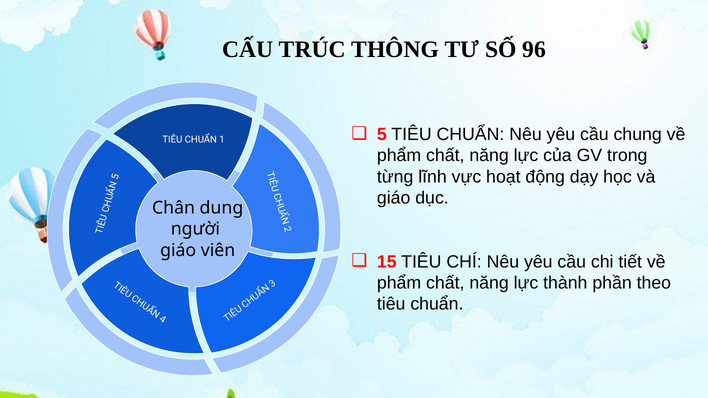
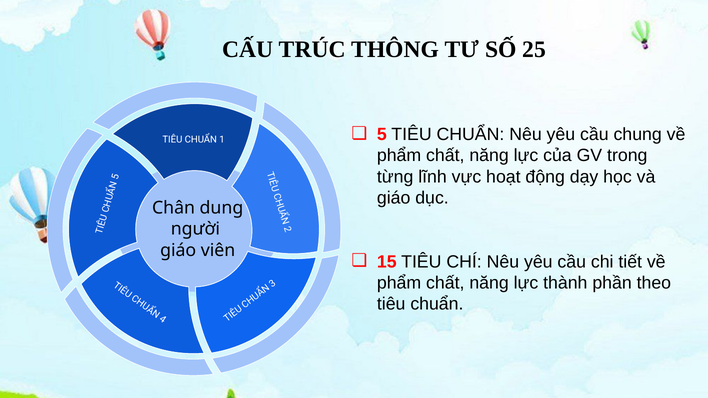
96: 96 -> 25 (534, 50)
